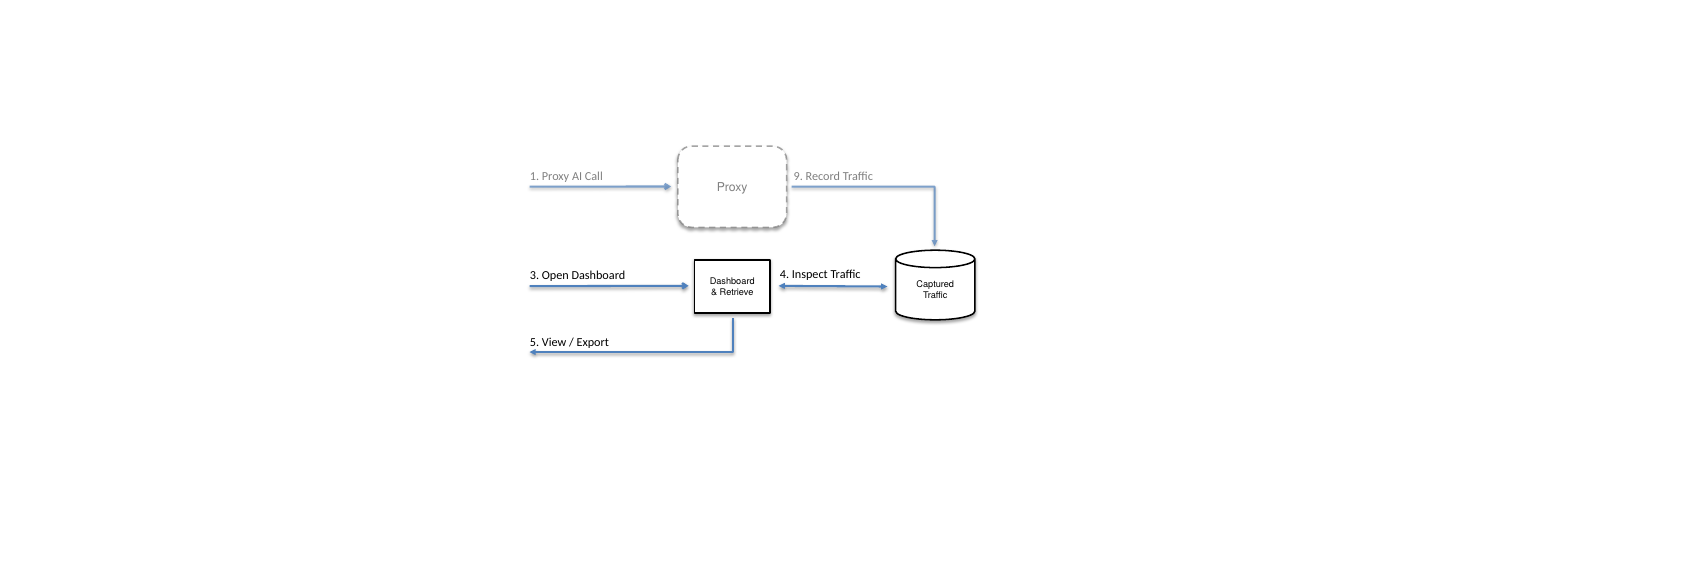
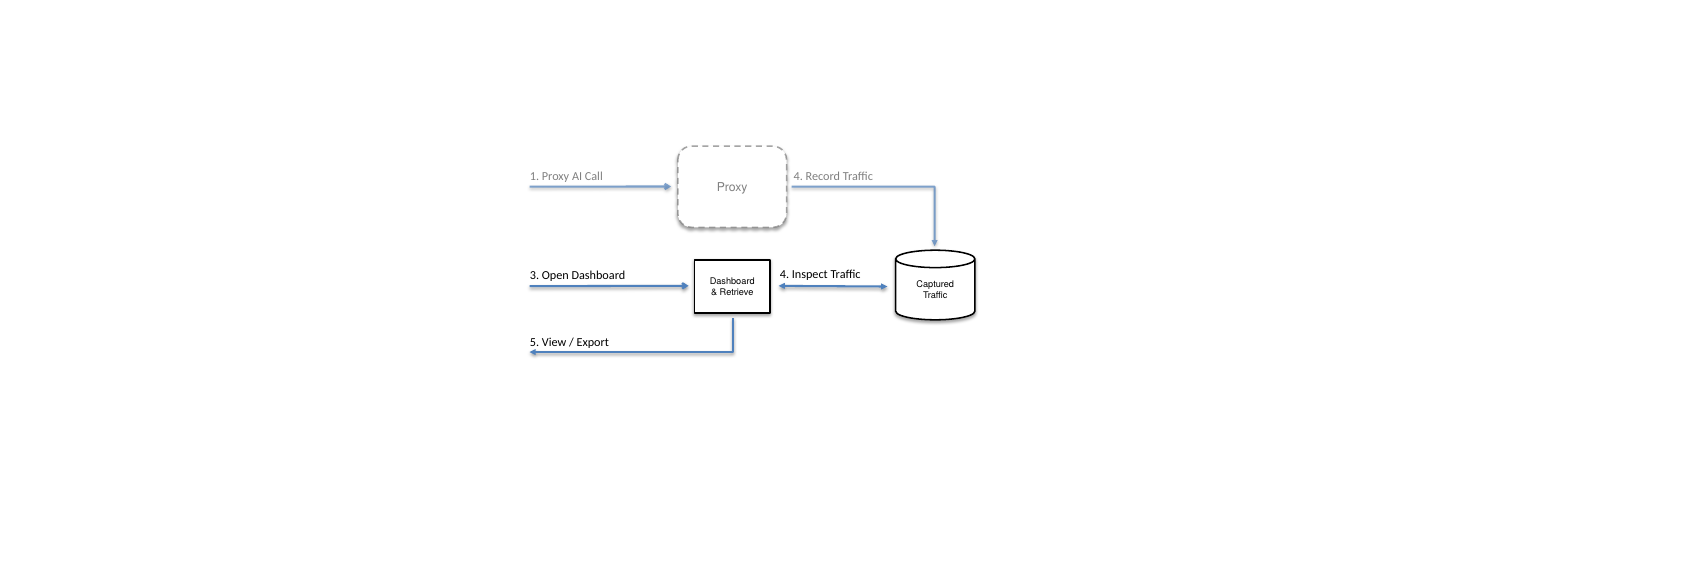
Call 9: 9 -> 4 (798, 177)
